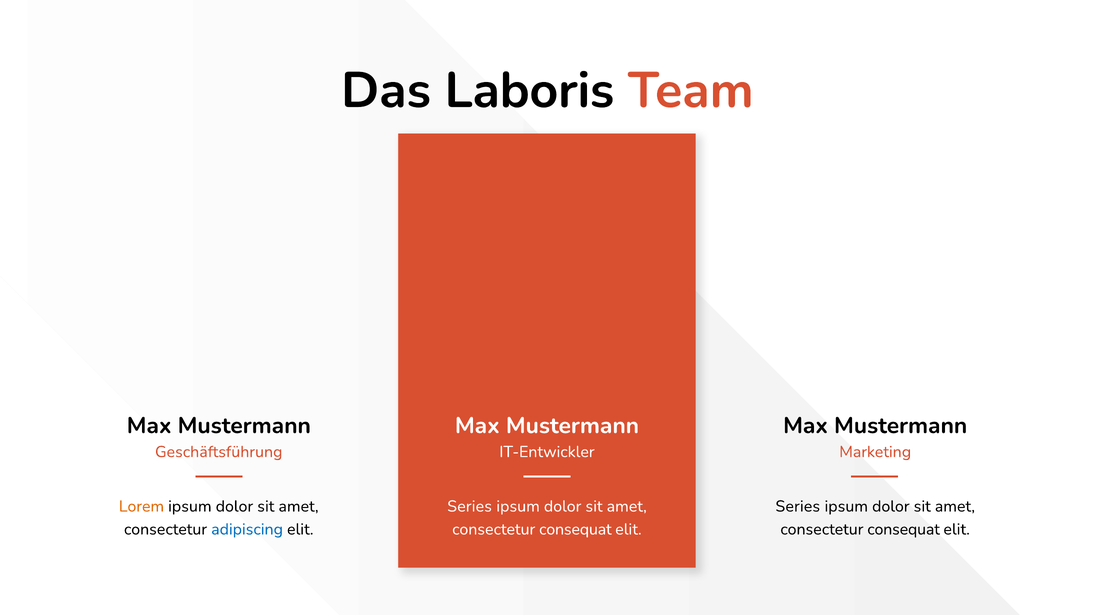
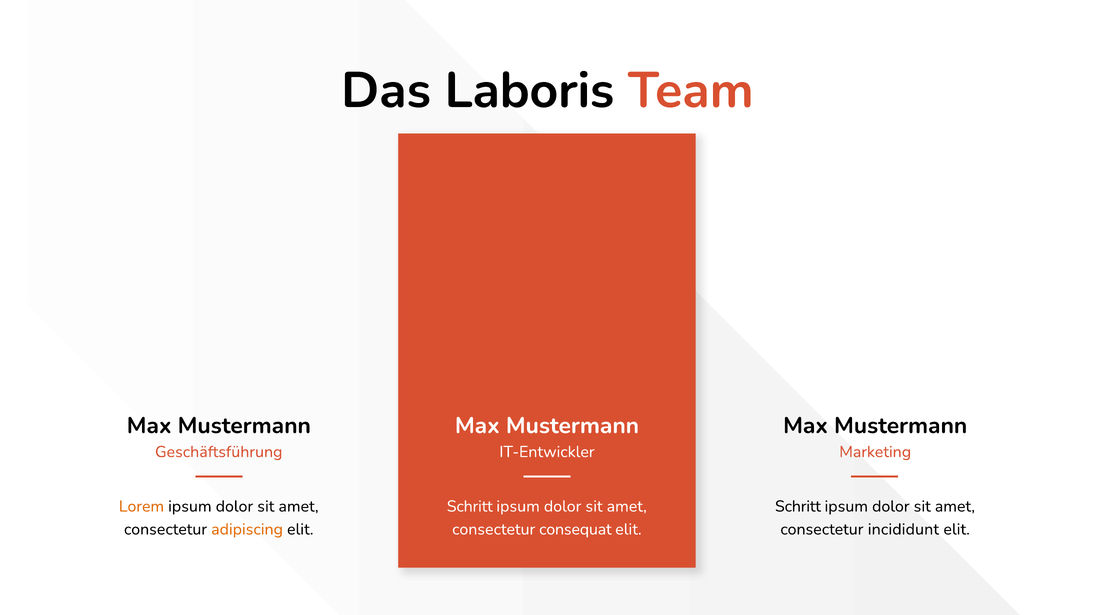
Series: Series -> Schritt (470, 507)
Series: Series -> Schritt (798, 507)
adipiscing colour: blue -> orange (247, 530)
consequat: consequat -> incididunt (903, 530)
